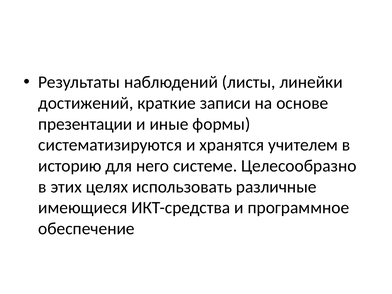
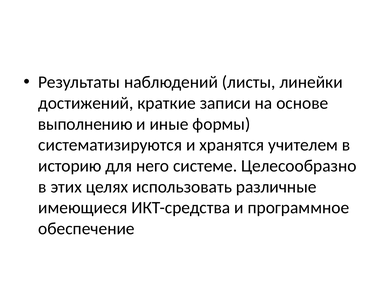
презентации: презентации -> выполнению (85, 124)
